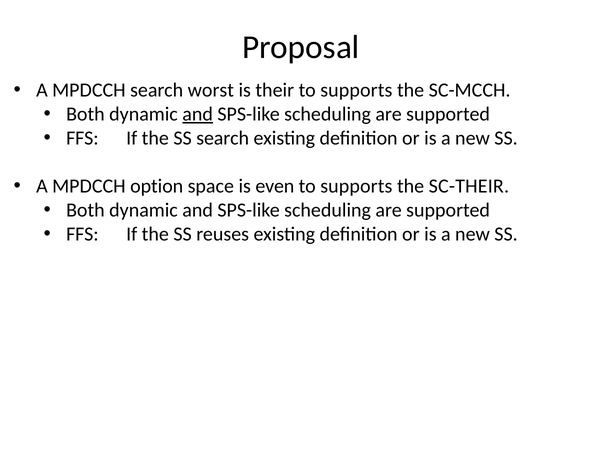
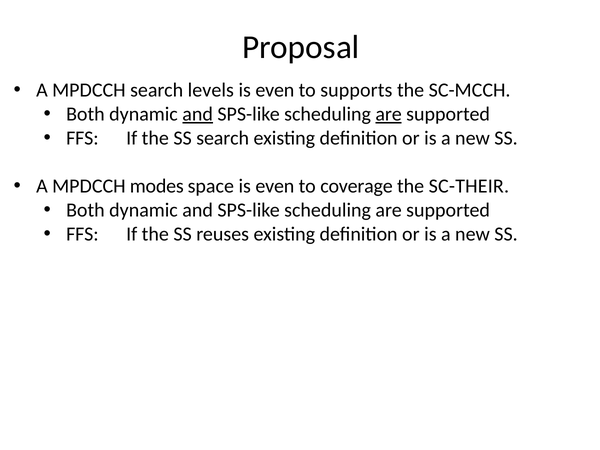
worst: worst -> levels (211, 90)
their: their -> even (275, 90)
are underline: none -> present (389, 114)
option: option -> modes (157, 186)
supports: supports -> coverage (356, 186)
